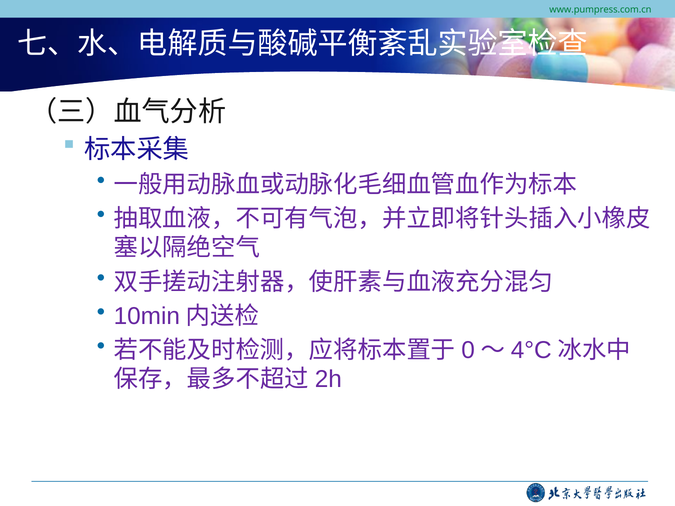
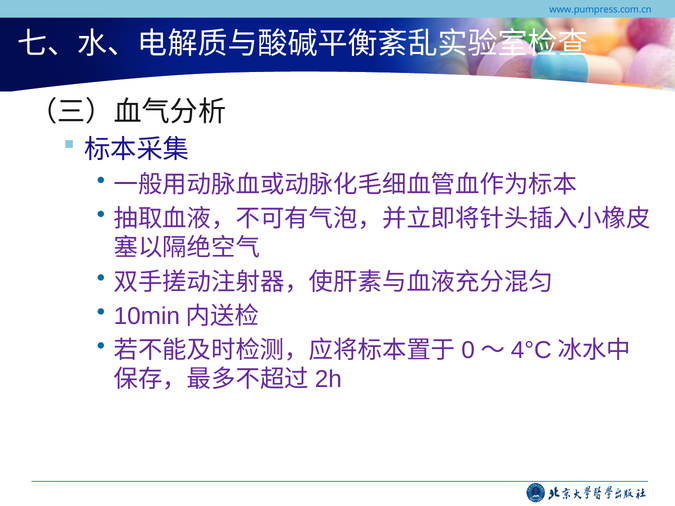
www.pumpress.com.cn colour: green -> blue (600, 10)
